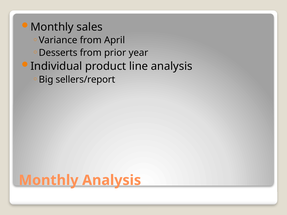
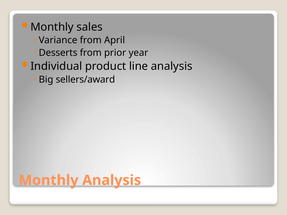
sellers/report: sellers/report -> sellers/award (85, 80)
